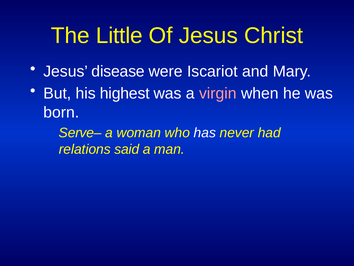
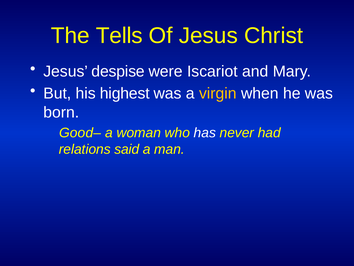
Little: Little -> Tells (119, 36)
disease: disease -> despise (118, 71)
virgin colour: pink -> yellow (218, 93)
Serve–: Serve– -> Good– (80, 133)
